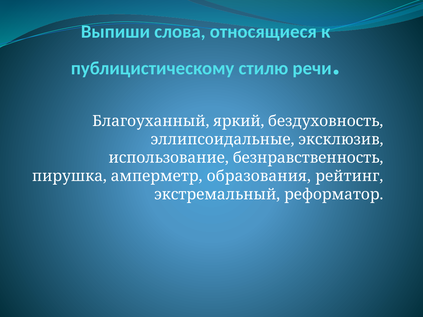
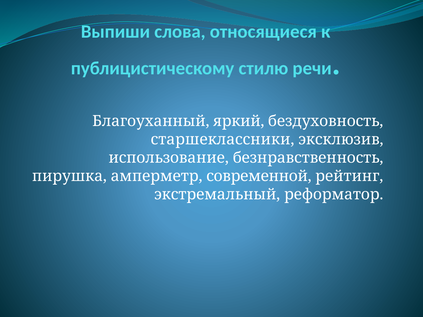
эллипсоидальные: эллипсоидальные -> старшеклассники (223, 140)
образования: образования -> современной (259, 176)
